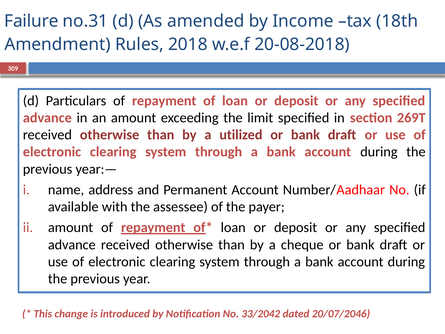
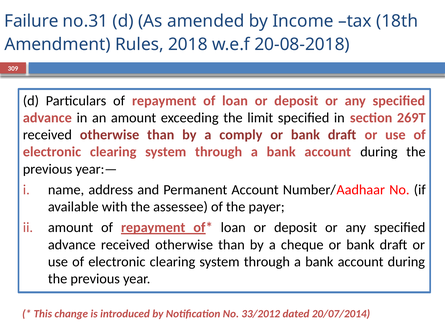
utilized: utilized -> comply (241, 135)
33/2042: 33/2042 -> 33/2012 (261, 314)
20/07/2046: 20/07/2046 -> 20/07/2014 (341, 314)
